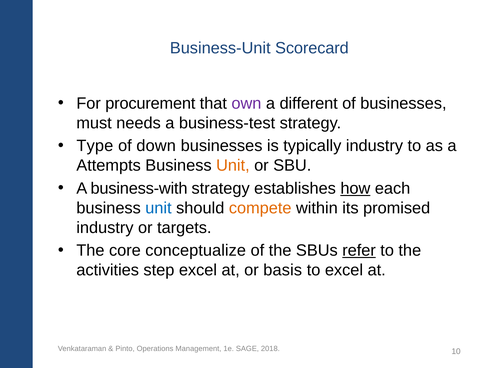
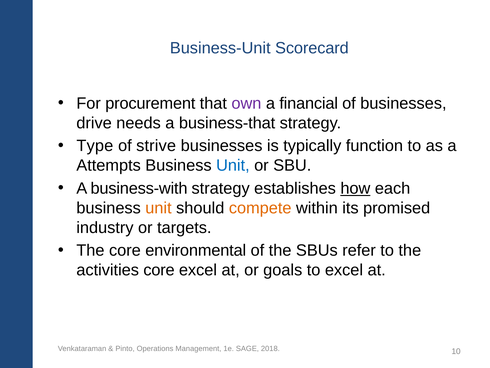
different: different -> financial (309, 103)
must: must -> drive (94, 123)
business-test: business-test -> business-that (227, 123)
down: down -> strive (156, 146)
typically industry: industry -> function (374, 146)
Unit colour: orange -> blue (233, 165)
unit colour: blue -> orange (158, 208)
conceptualize: conceptualize -> environmental (196, 250)
refer underline: present -> none (359, 250)
activities step: step -> core (159, 270)
basis: basis -> goals (283, 270)
